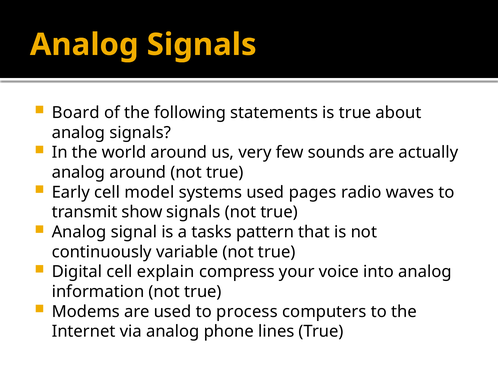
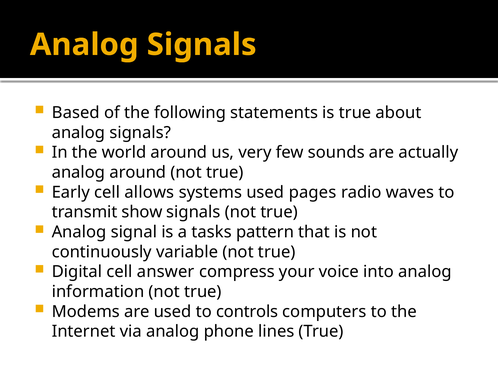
Board: Board -> Based (76, 113)
model: model -> allows (149, 192)
explain: explain -> answer (166, 272)
process: process -> controls (247, 312)
